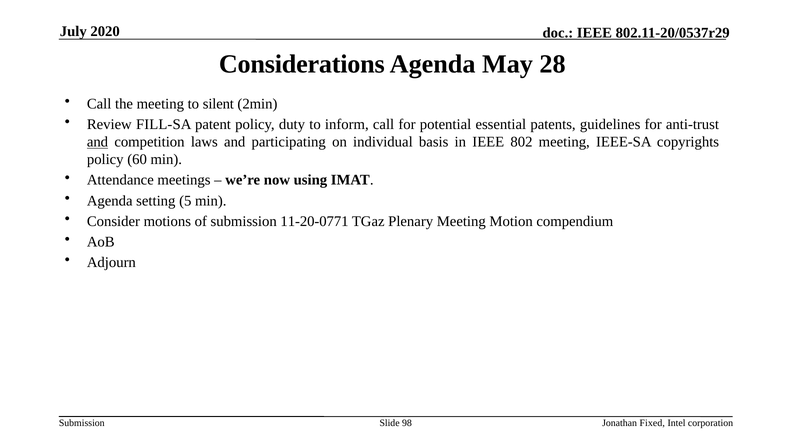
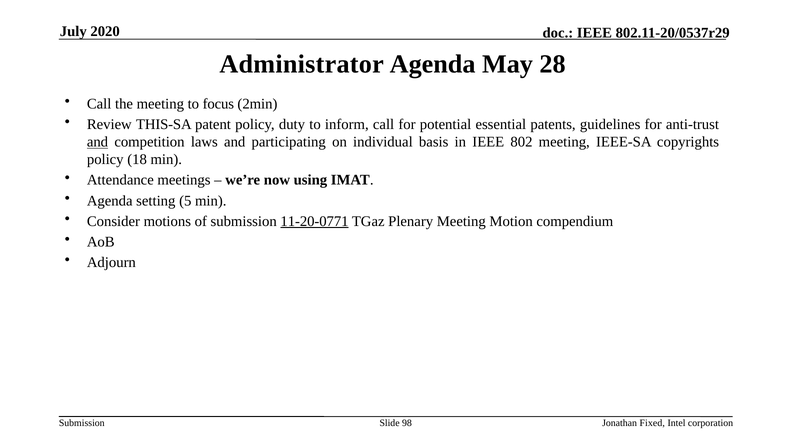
Considerations: Considerations -> Administrator (302, 64)
silent: silent -> focus (218, 104)
FILL-SA: FILL-SA -> THIS-SA (164, 124)
60: 60 -> 18 (137, 160)
11-20-0771 underline: none -> present (315, 222)
